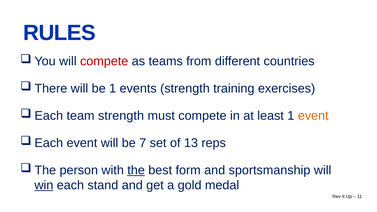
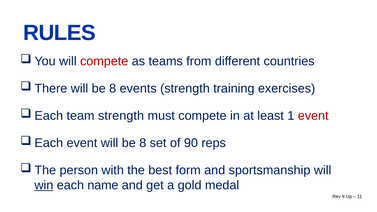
1: 1 -> 8 (113, 88)
event colour: orange -> red (313, 116)
event will be 7: 7 -> 8 (143, 143)
13: 13 -> 90 (191, 143)
the underline: present -> none (136, 170)
stand: stand -> name (103, 185)
